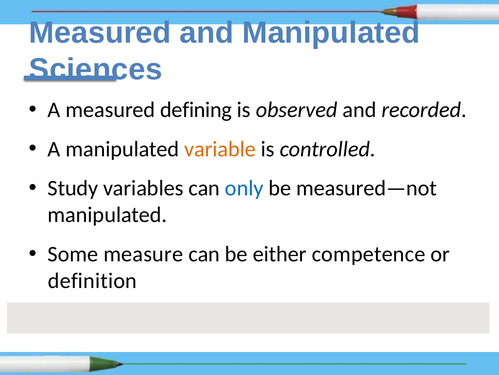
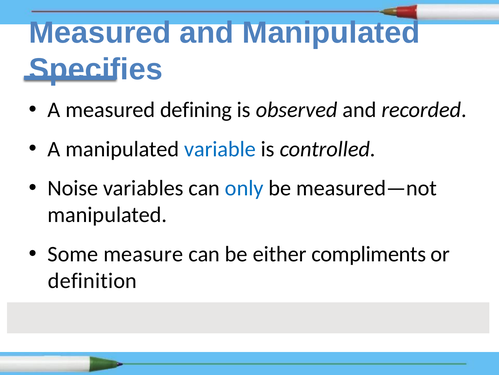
Sciences: Sciences -> Specifies (96, 69)
variable colour: orange -> blue (220, 149)
Study: Study -> Noise (73, 188)
competence: competence -> compliments (369, 254)
